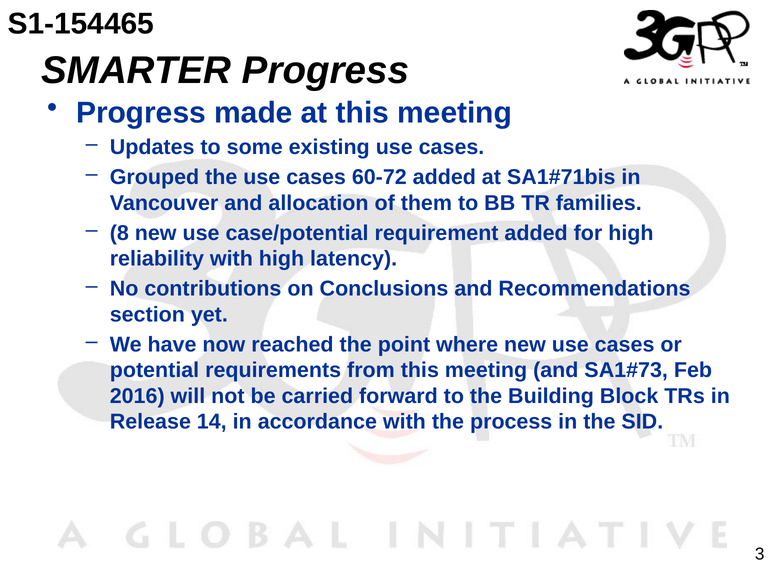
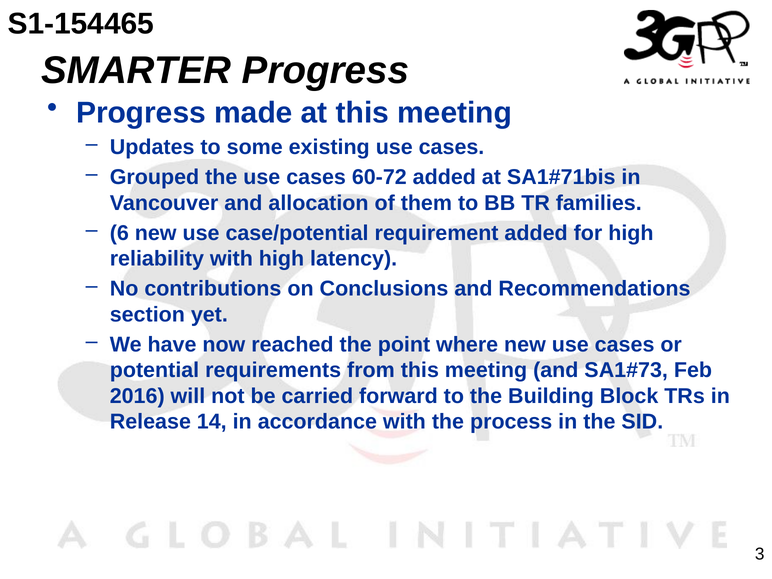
8: 8 -> 6 (119, 233)
